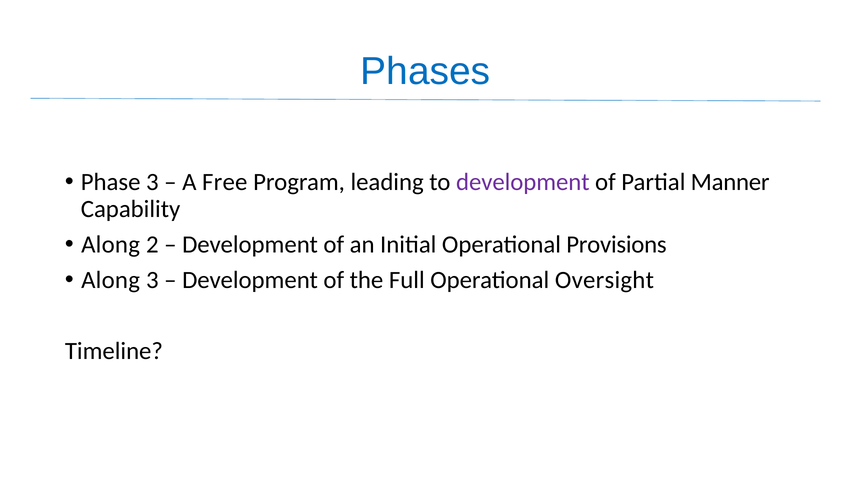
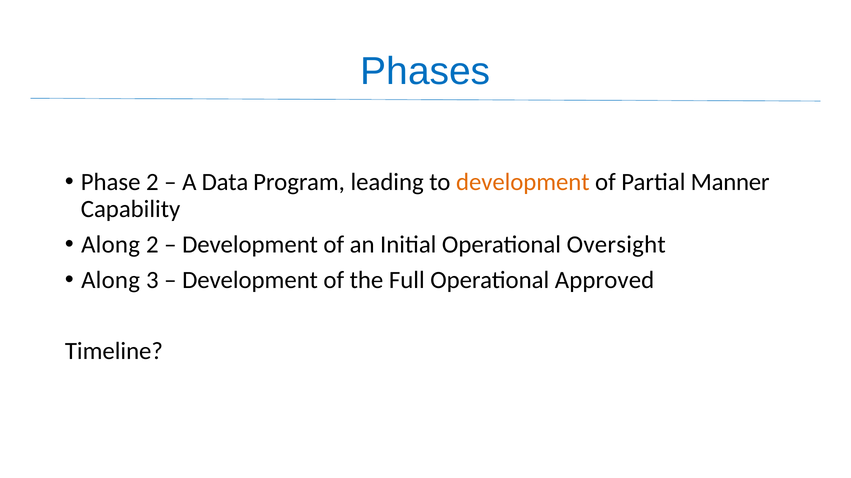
Phase 3: 3 -> 2 (152, 182)
Free: Free -> Data (225, 182)
development colour: purple -> orange (523, 182)
Provisions: Provisions -> Oversight (616, 245)
Oversight: Oversight -> Approved (605, 280)
